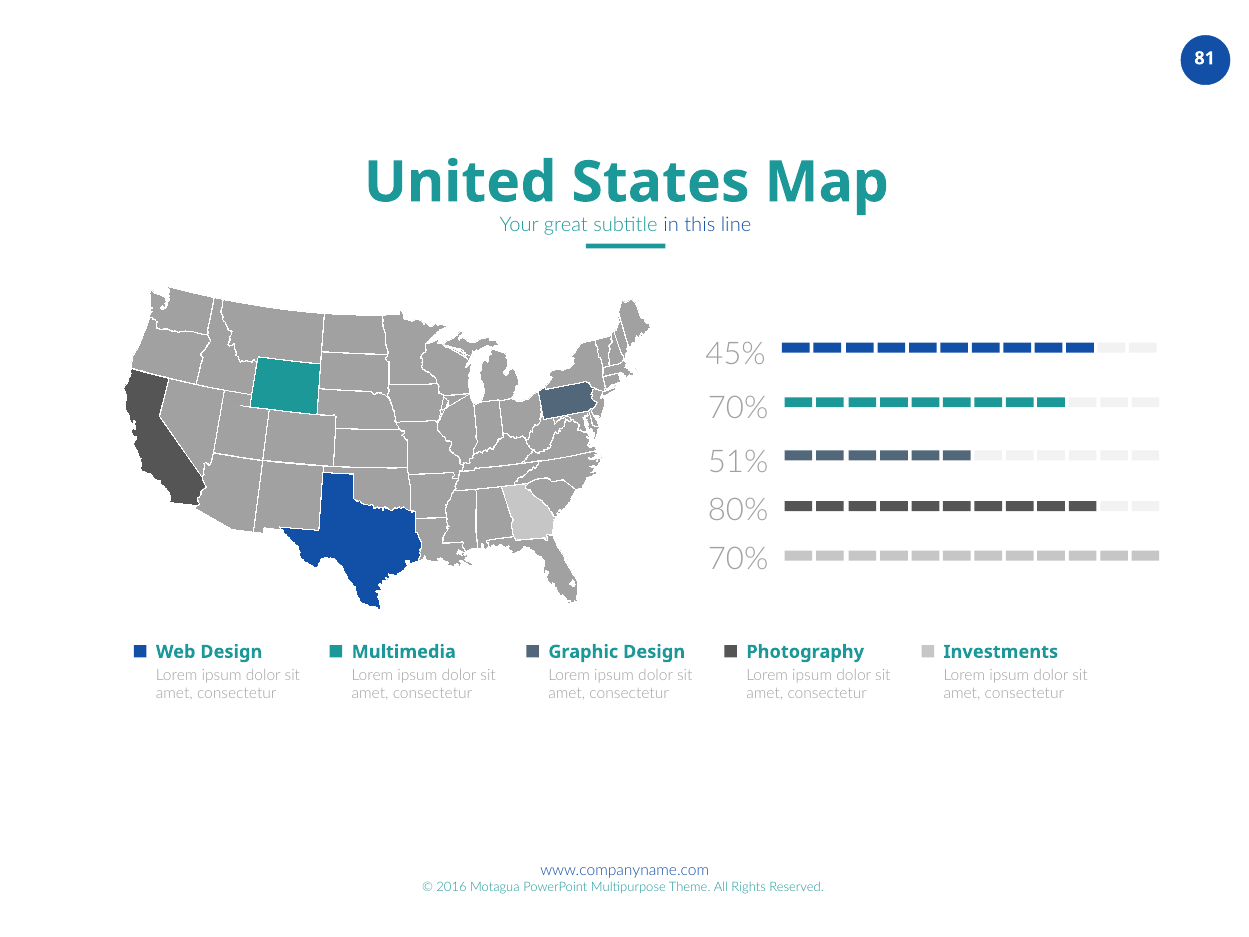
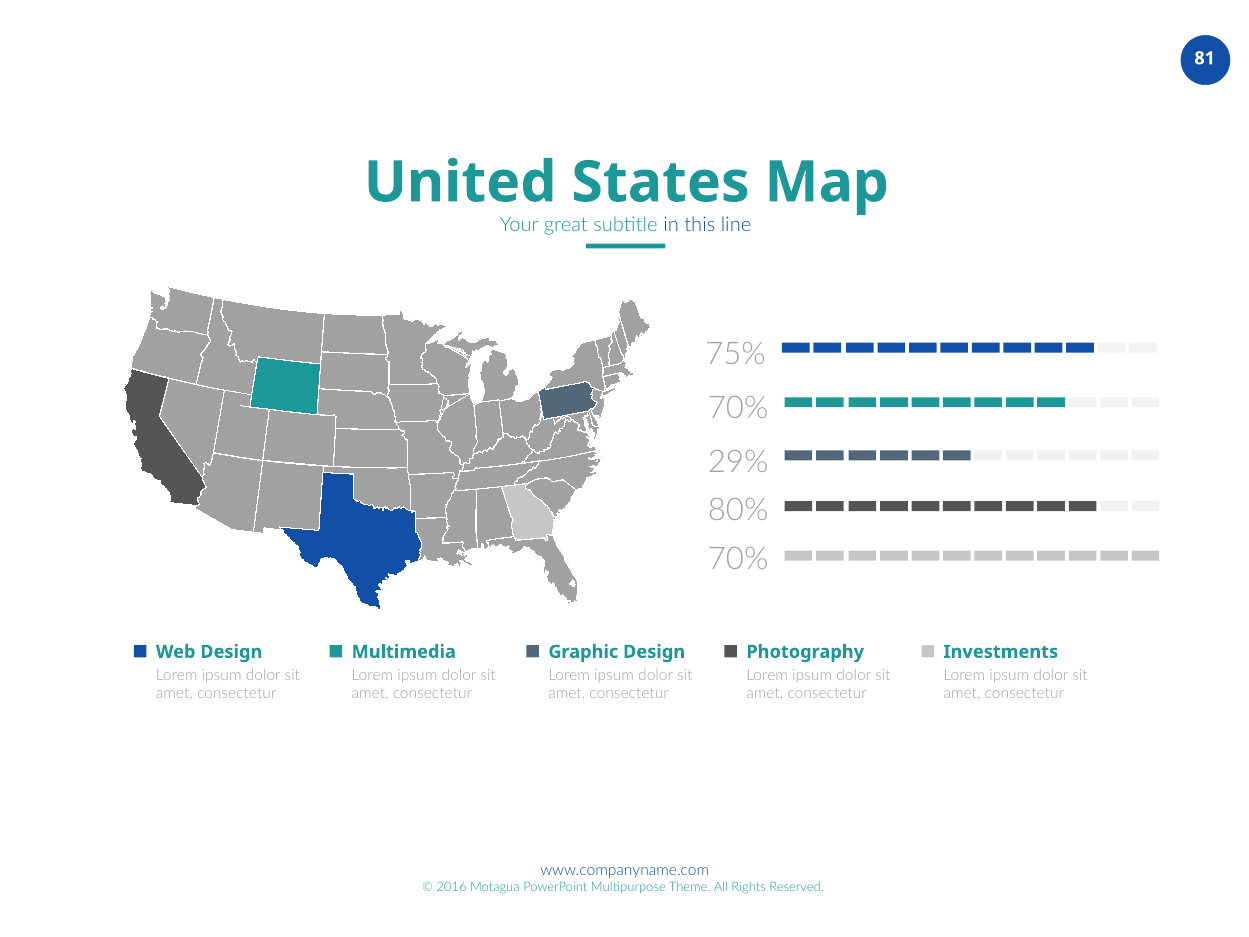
45%: 45% -> 75% (736, 355)
51%: 51% -> 29% (738, 462)
